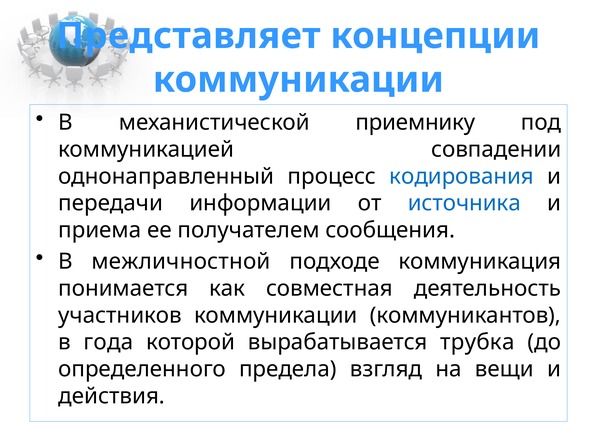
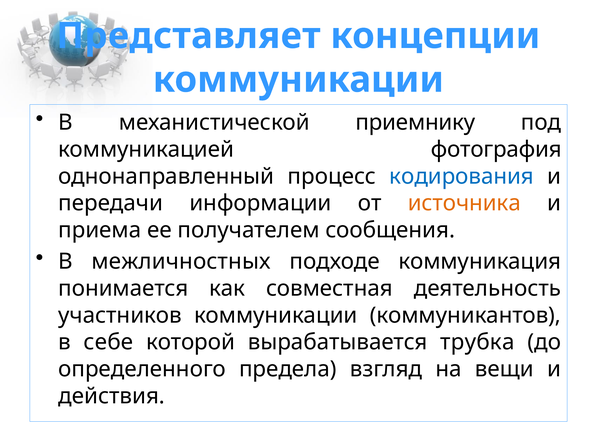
совпадении: совпадении -> фотография (496, 149)
источника colour: blue -> orange (464, 203)
межличностной: межличностной -> межличностных (181, 261)
года: года -> себе (108, 342)
